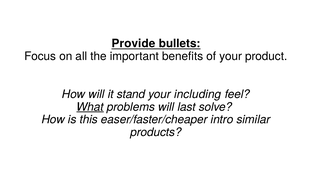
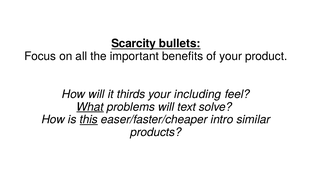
Provide: Provide -> Scarcity (134, 43)
stand: stand -> thirds (131, 94)
last: last -> text (187, 107)
this underline: none -> present (89, 119)
